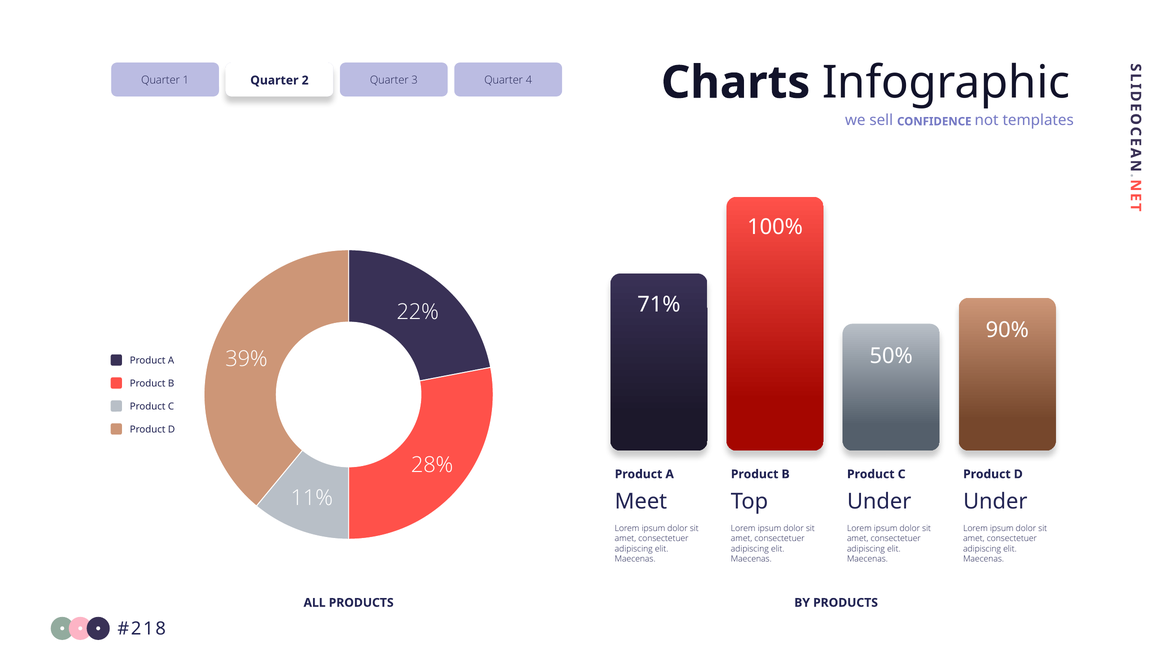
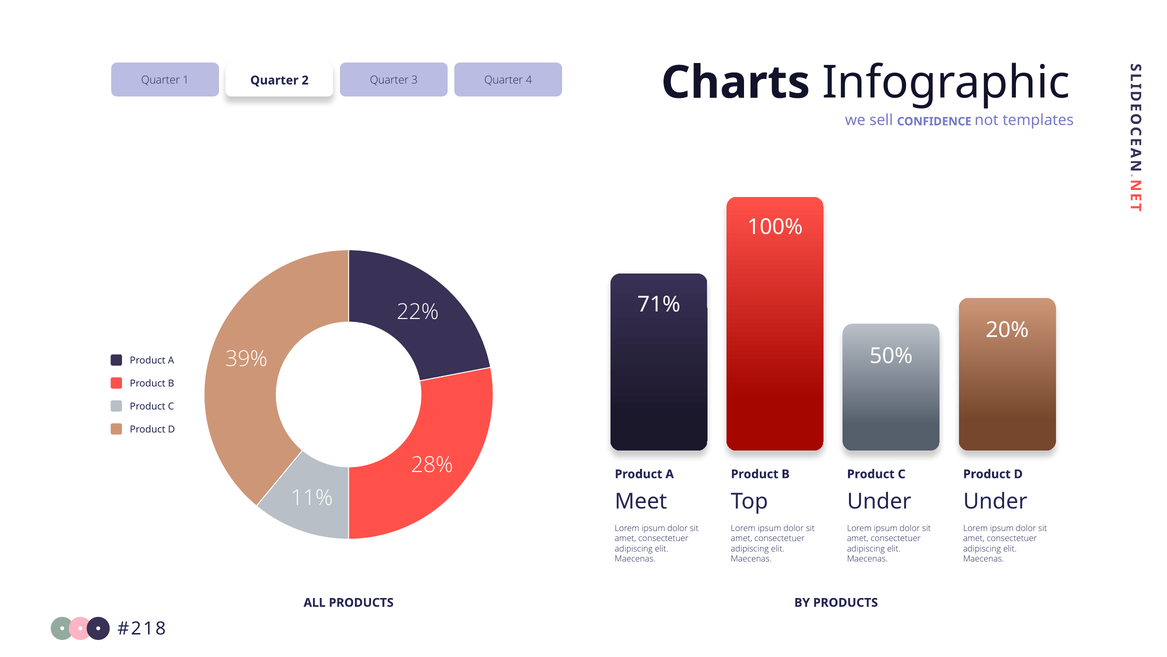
90%: 90% -> 20% (1007, 330)
